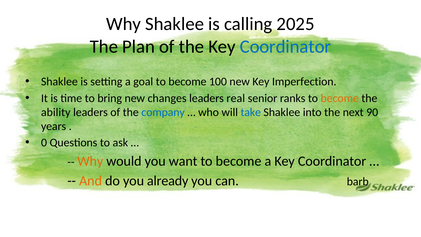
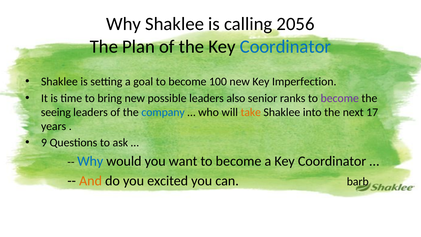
2025: 2025 -> 2056 (296, 24)
changes: changes -> possible (167, 98)
real: real -> also (236, 98)
become colour: orange -> purple (340, 98)
ability: ability -> seeing (56, 112)
take colour: blue -> orange (251, 112)
90: 90 -> 17 (372, 112)
0: 0 -> 9 (44, 143)
Why colour: orange -> blue (90, 161)
already: already -> excited (168, 181)
